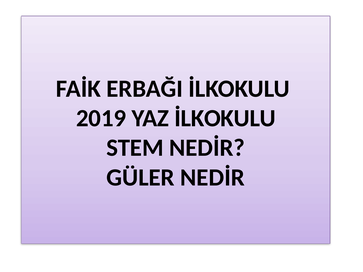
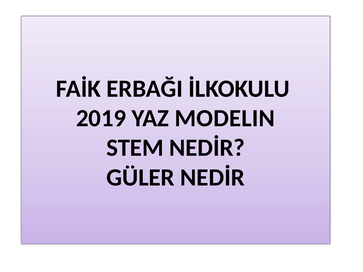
YAZ İLKOKULU: İLKOKULU -> MODELIN (225, 118)
